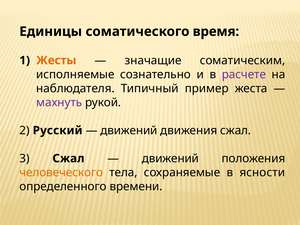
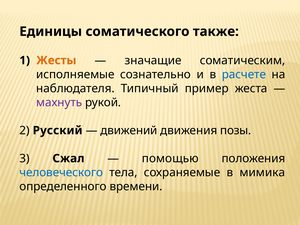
время: время -> также (216, 32)
расчете colour: purple -> blue (244, 74)
движения сжал: сжал -> позы (236, 130)
движений: движений -> помощью (170, 158)
человеческого colour: orange -> blue (61, 172)
ясности: ясности -> мимика (262, 172)
